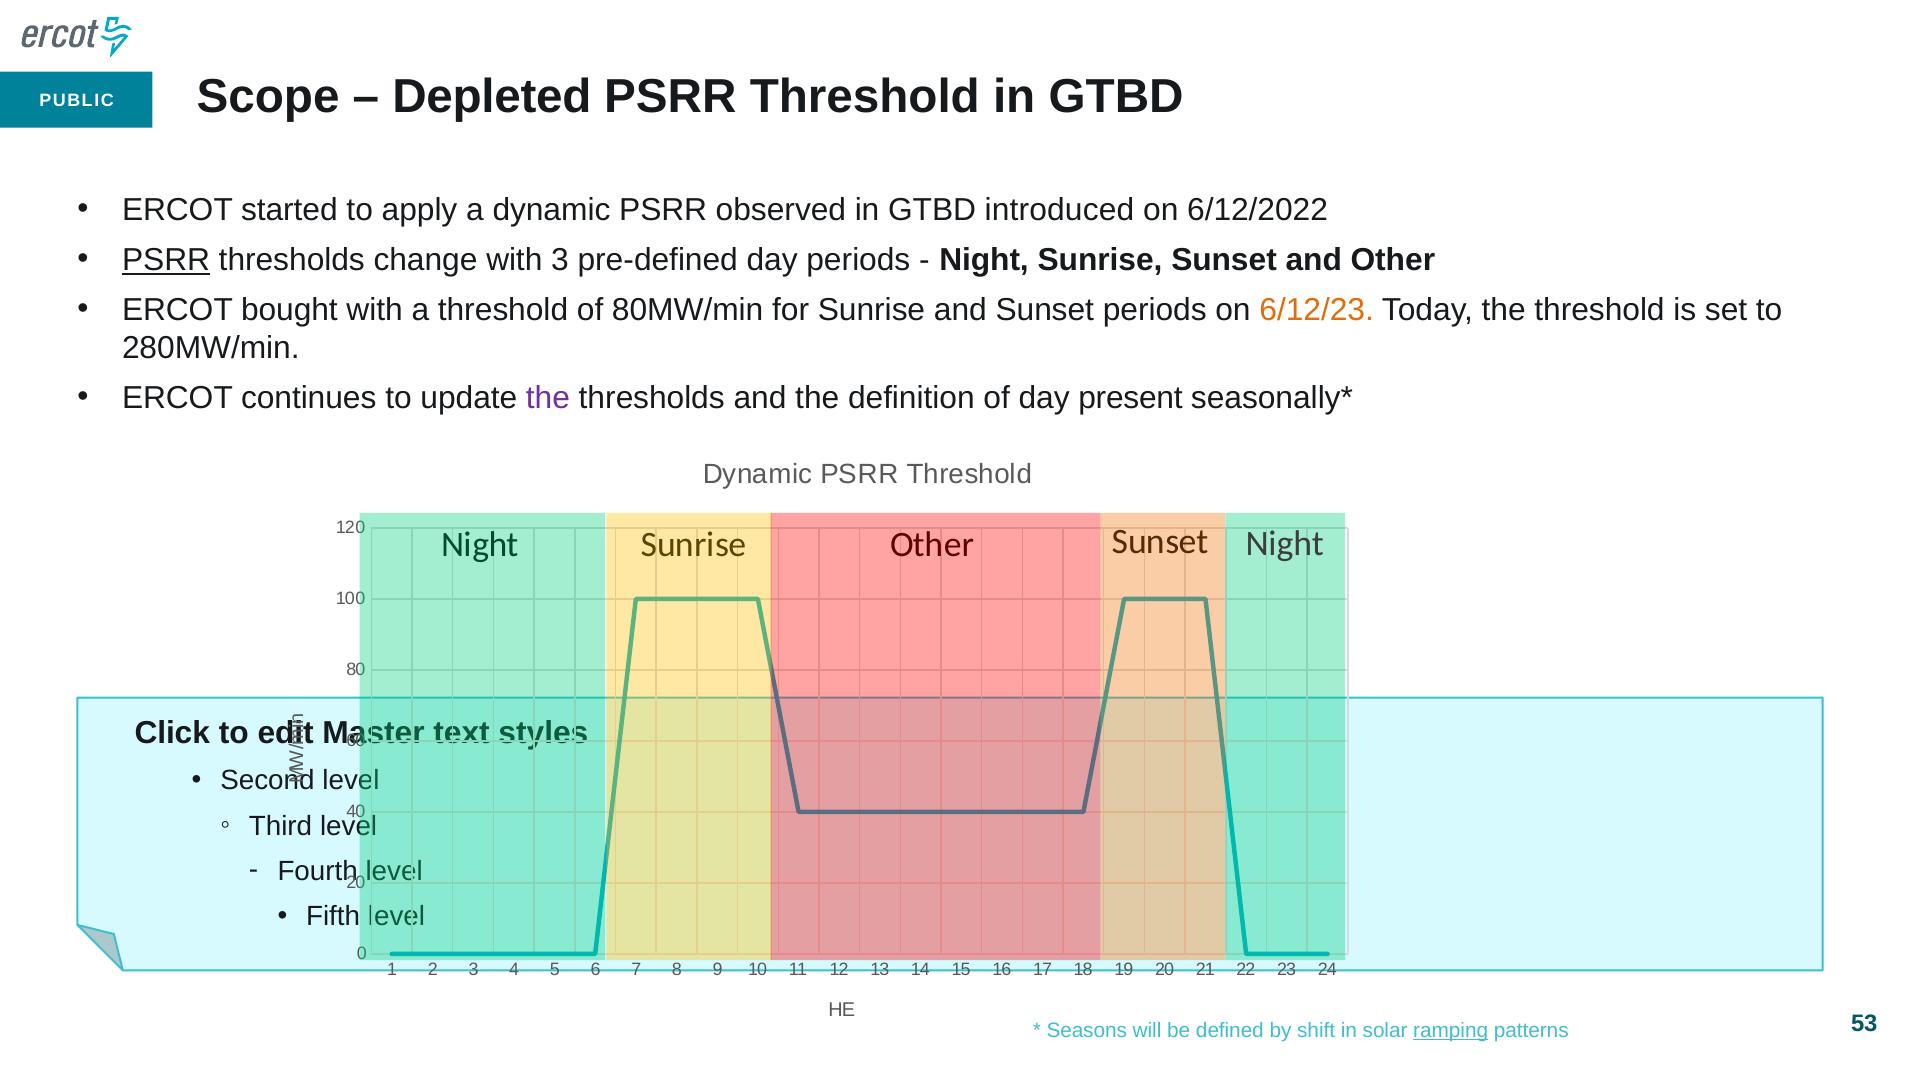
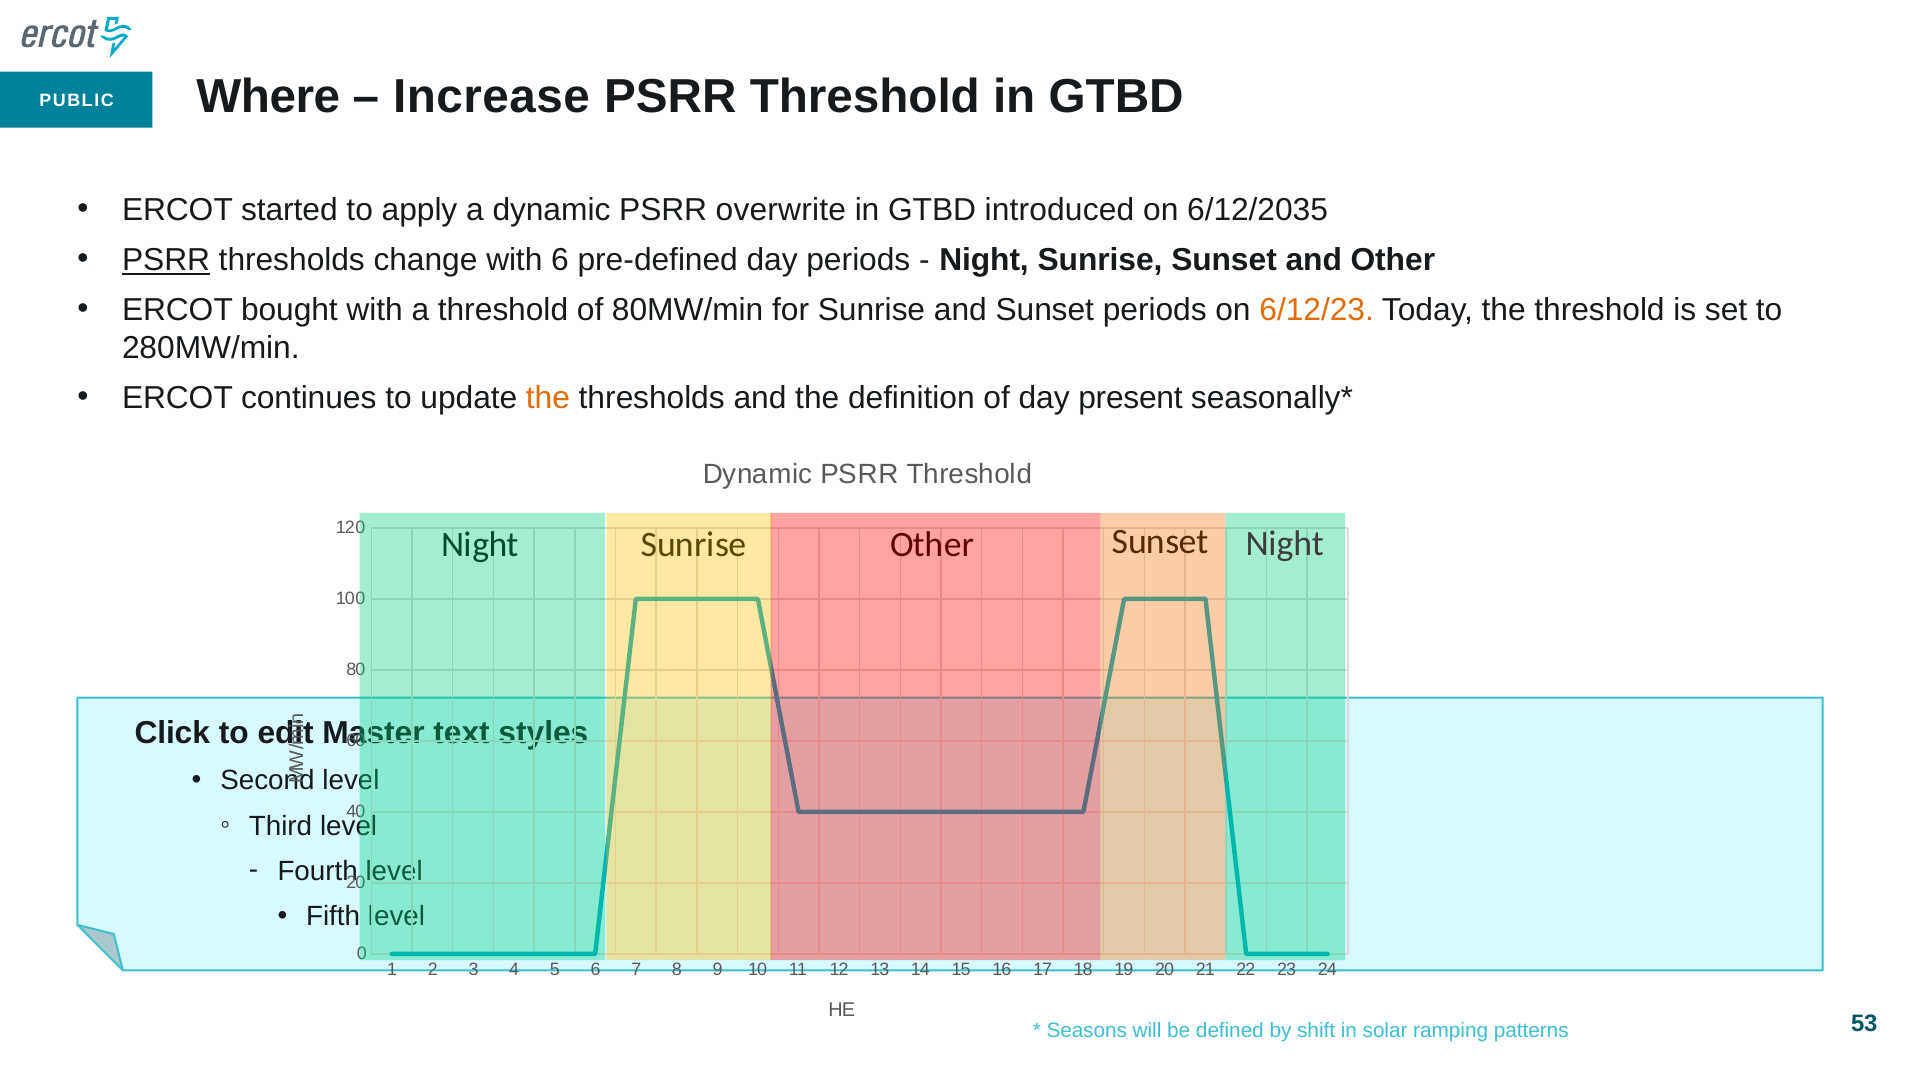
Scope: Scope -> Where (268, 97)
Depleted: Depleted -> Increase (491, 97)
observed: observed -> overwrite (781, 210)
6/12/2022: 6/12/2022 -> 6/12/2035 (1258, 210)
with 3: 3 -> 6 (560, 260)
the colour: purple -> orange (548, 398)
ramping underline: present -> none (1451, 1031)
